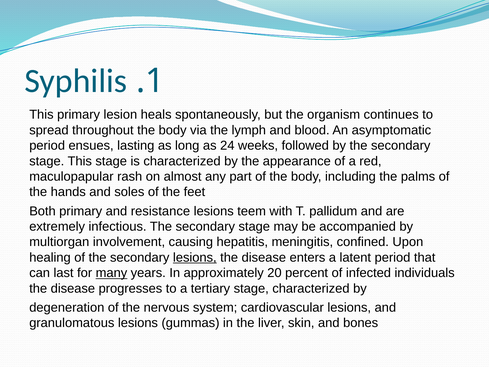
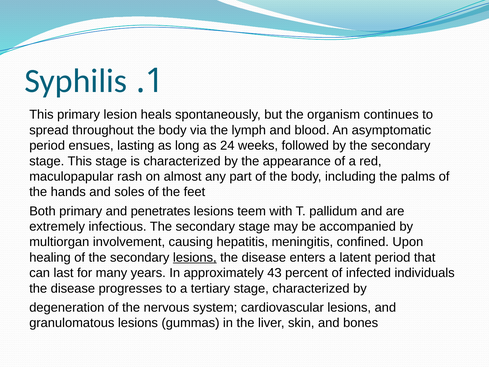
resistance: resistance -> penetrates (161, 211)
many underline: present -> none (111, 273)
20: 20 -> 43 (274, 273)
